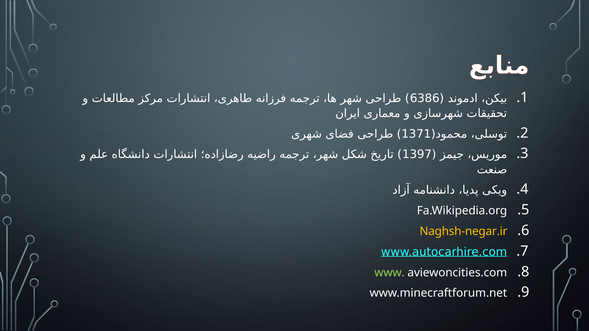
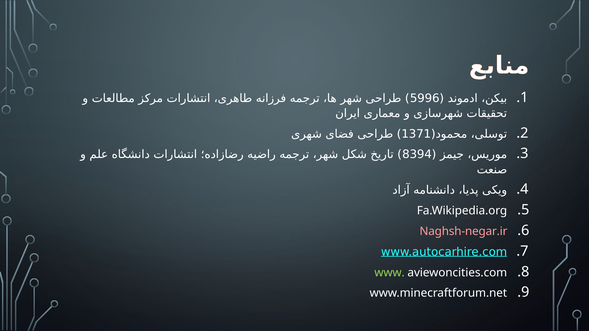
6386: 6386 -> 5996 (425, 98)
1397: 1397 -> 8394 (417, 155)
Naghsh-negar.ir colour: yellow -> pink (463, 232)
